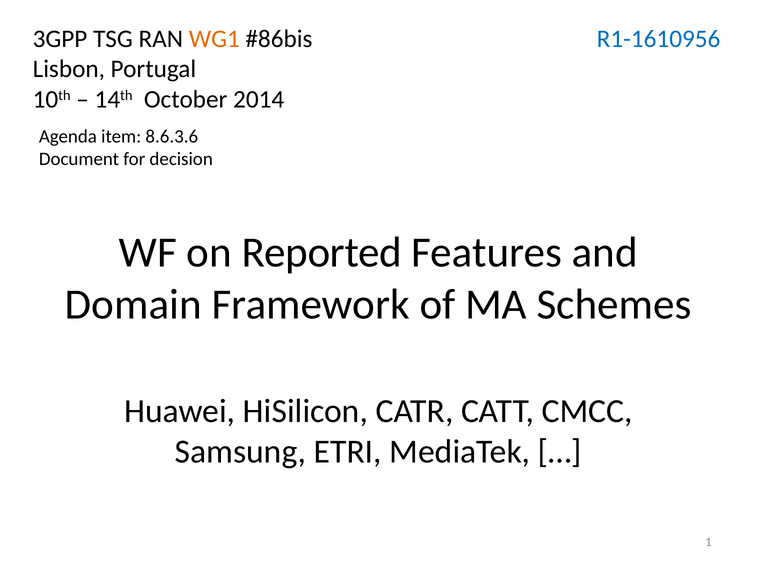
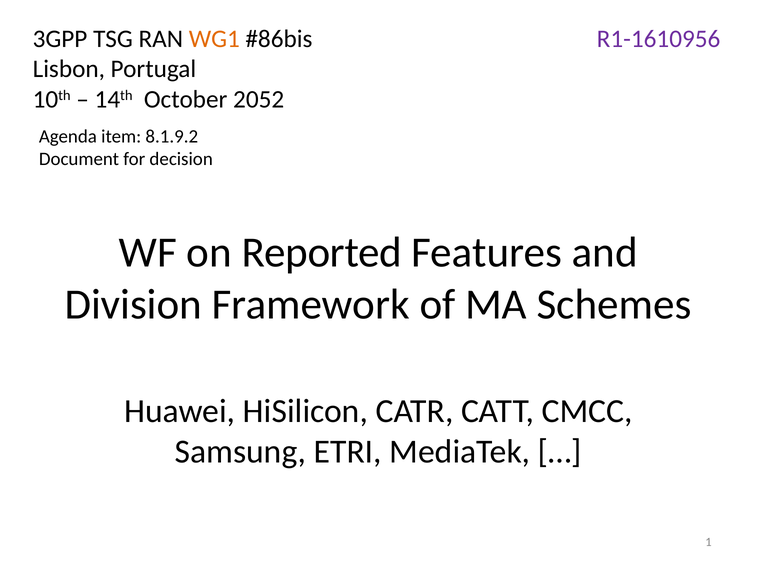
R1-1610956 colour: blue -> purple (659, 39)
2014: 2014 -> 2052 (259, 99)
8.6.3.6: 8.6.3.6 -> 8.1.9.2 (172, 136)
Domain: Domain -> Division (133, 304)
